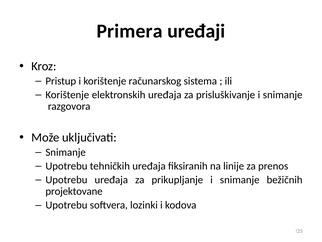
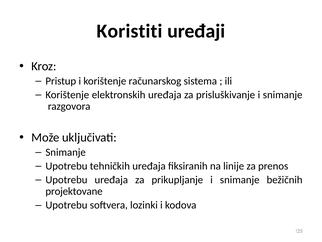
Primera: Primera -> Koristiti (130, 31)
